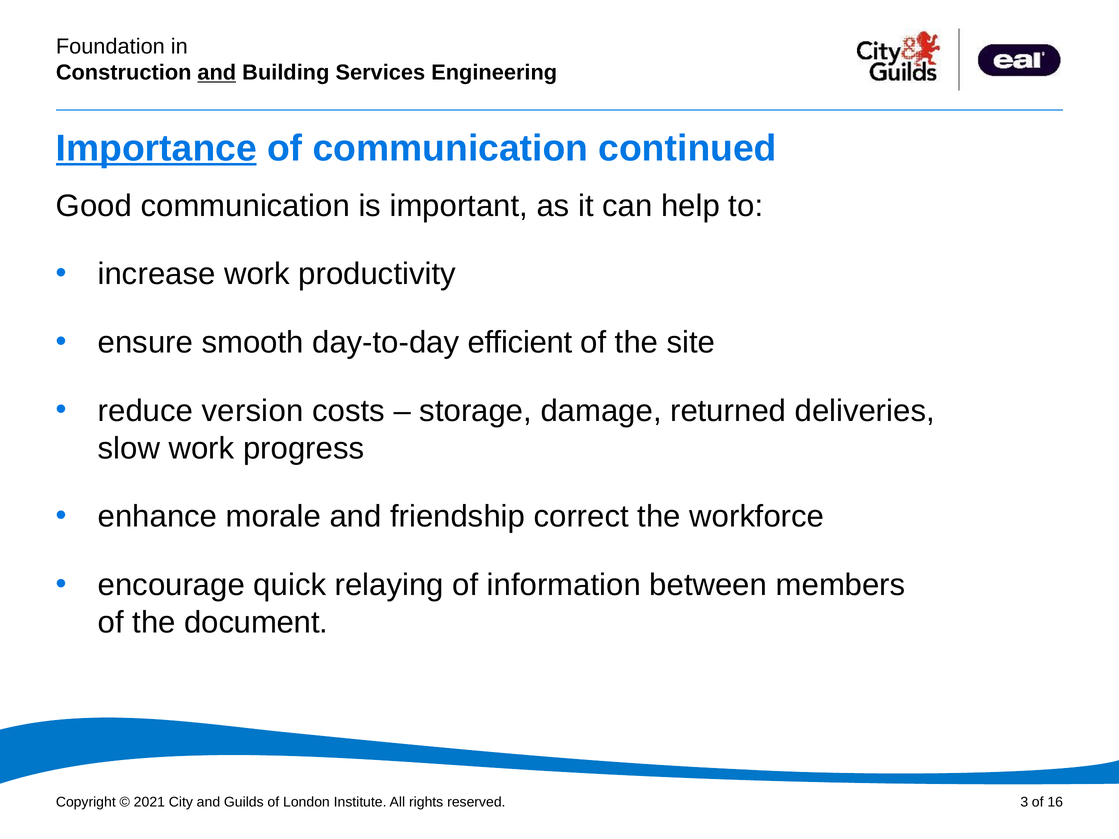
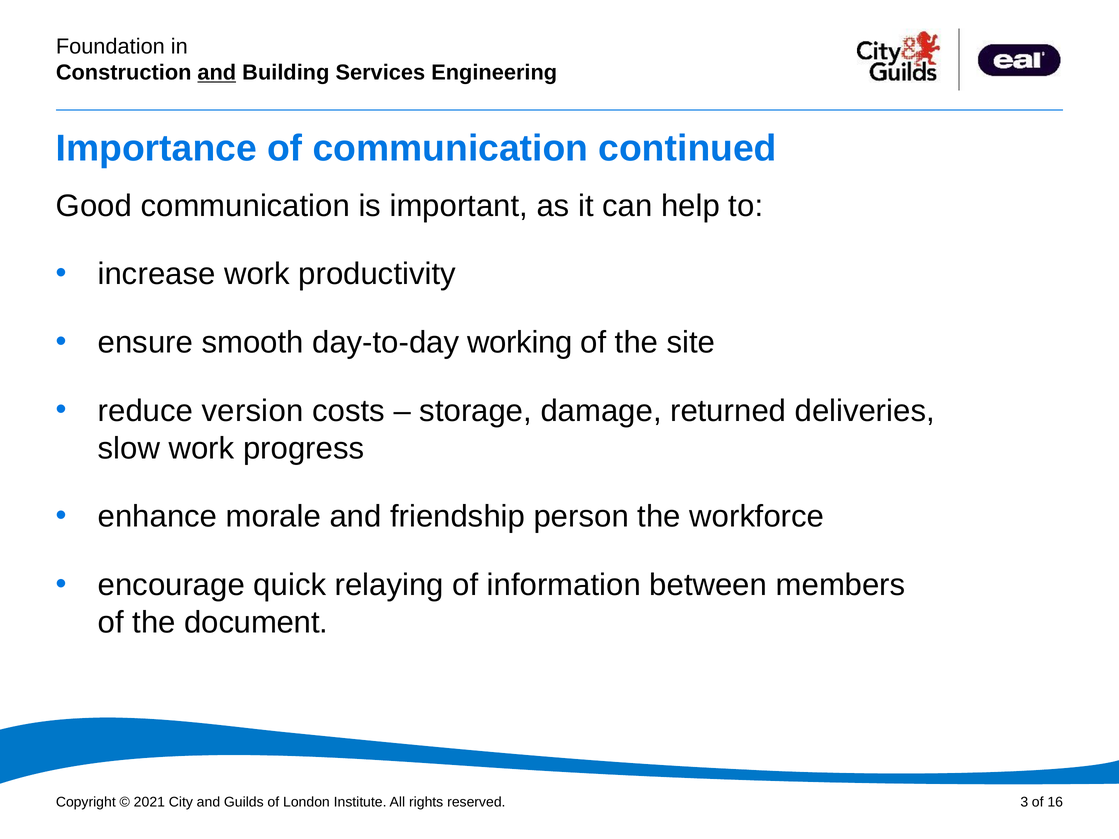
Importance underline: present -> none (156, 148)
efficient: efficient -> working (520, 343)
correct: correct -> person (581, 517)
